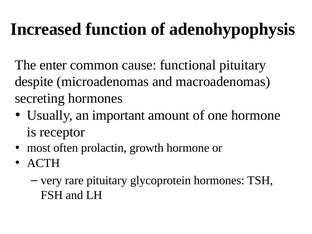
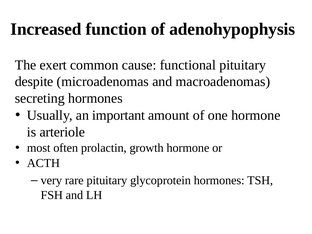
enter: enter -> exert (53, 65)
receptor: receptor -> arteriole (62, 132)
